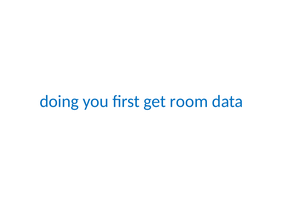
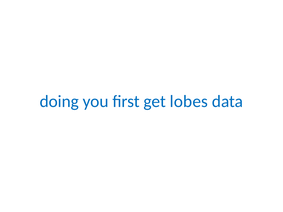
room: room -> lobes (189, 101)
